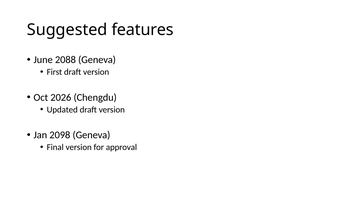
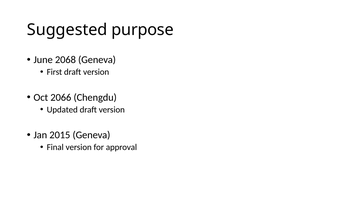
features: features -> purpose (143, 30)
2088: 2088 -> 2068 (65, 60)
2026: 2026 -> 2066 (61, 97)
2098: 2098 -> 2015 (60, 135)
